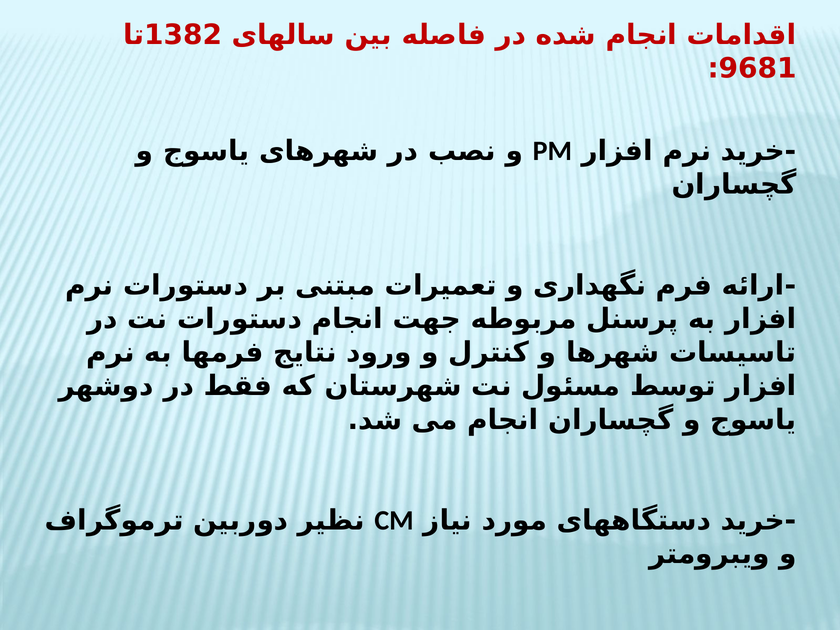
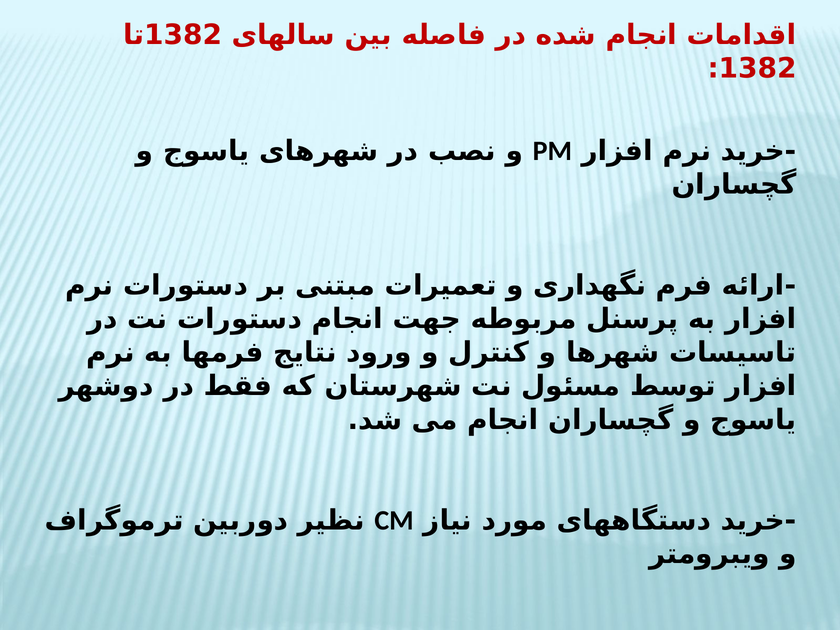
9681: 9681 -> 1382 (758, 68)
